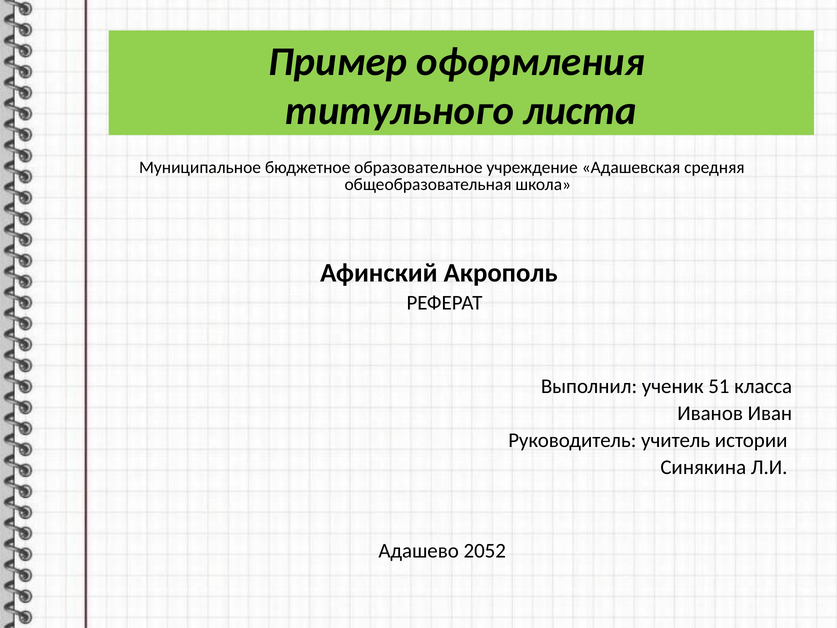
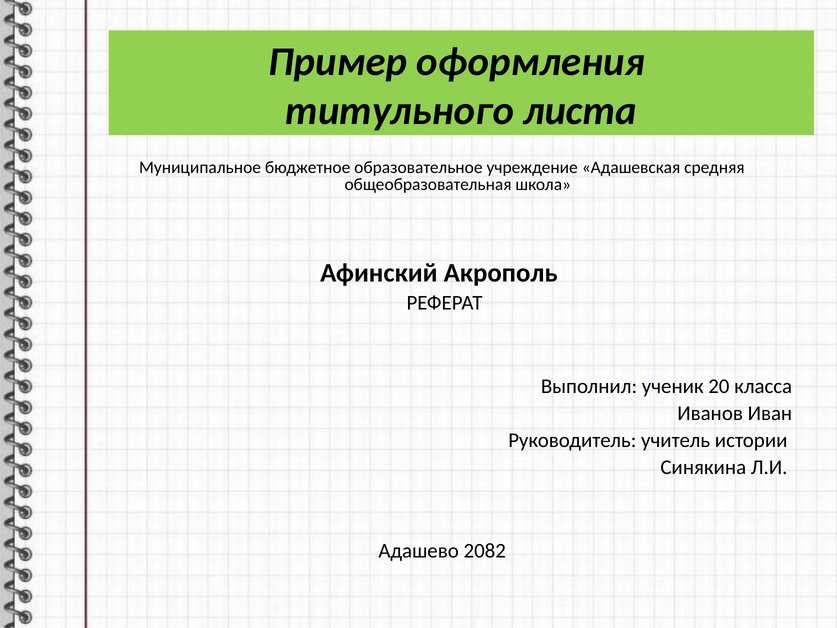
51: 51 -> 20 (719, 386)
2052: 2052 -> 2082 (485, 551)
